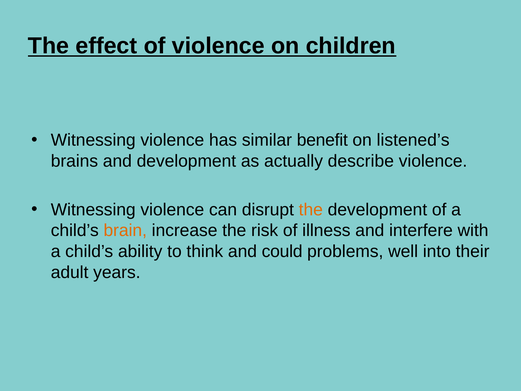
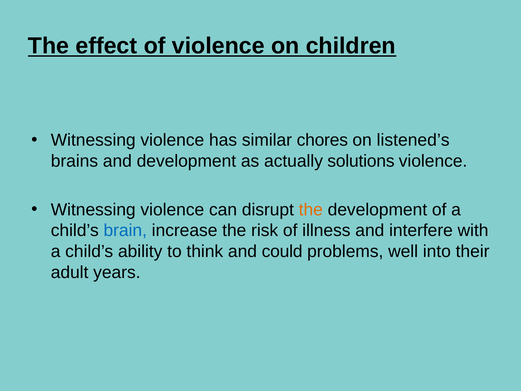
benefit: benefit -> chores (322, 140)
describe: describe -> solutions (361, 161)
brain colour: orange -> blue (125, 230)
